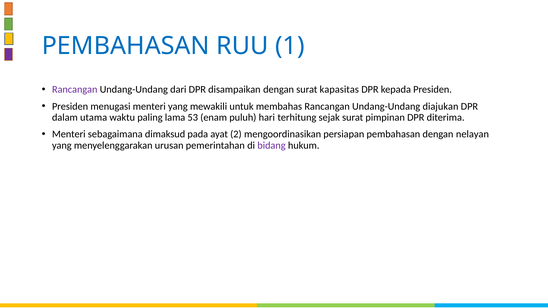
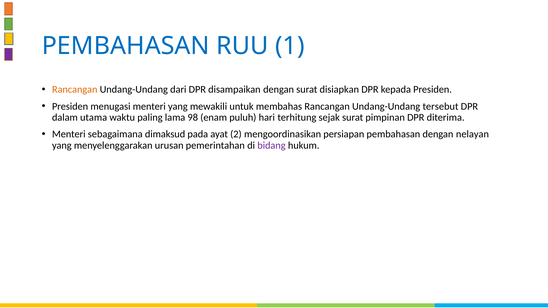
Rancangan colour: purple -> orange (75, 90)
kapasitas: kapasitas -> disiapkan (339, 90)
diajukan: diajukan -> tersebut (441, 106)
53: 53 -> 98 (193, 118)
